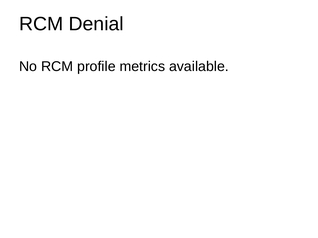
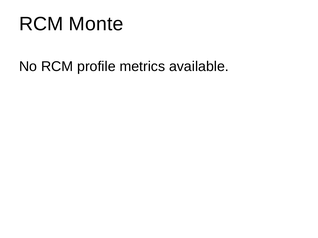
Denial: Denial -> Monte (96, 24)
